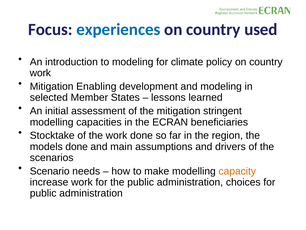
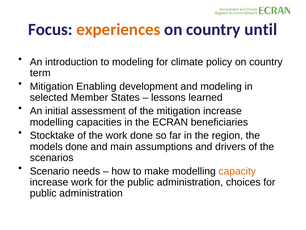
experiences colour: blue -> orange (118, 29)
used: used -> until (261, 29)
work: work -> term (40, 73)
mitigation stringent: stringent -> increase (222, 111)
